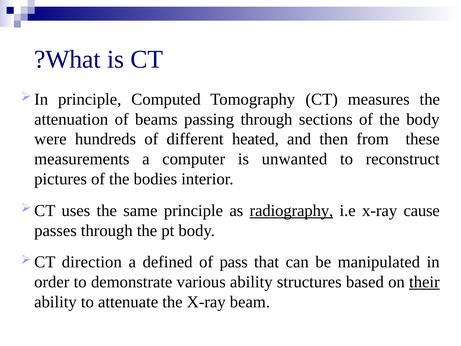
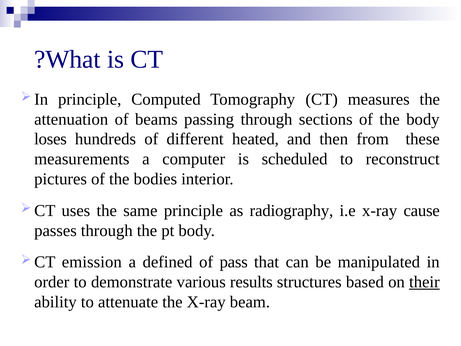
were: were -> loses (50, 139)
unwanted: unwanted -> scheduled (295, 159)
radiography underline: present -> none (291, 210)
direction: direction -> emission (92, 262)
various ability: ability -> results (251, 282)
